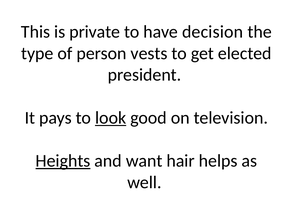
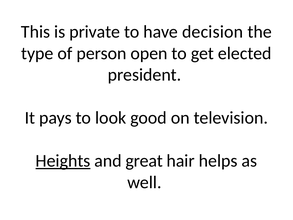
vests: vests -> open (149, 53)
look underline: present -> none (111, 118)
want: want -> great (144, 161)
